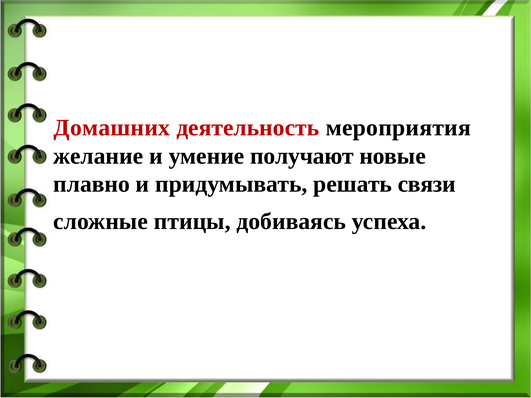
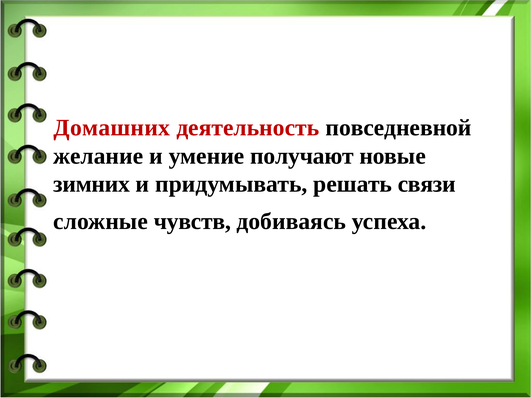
мероприятия: мероприятия -> повседневной (399, 128)
плавно: плавно -> зимних (92, 184)
птицы: птицы -> чувств (192, 221)
